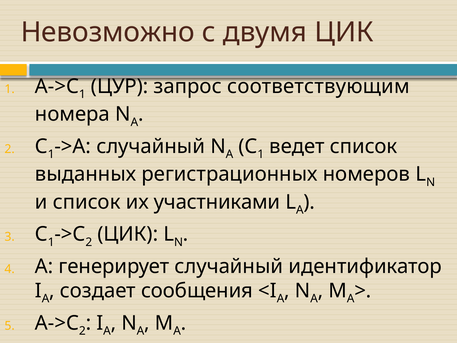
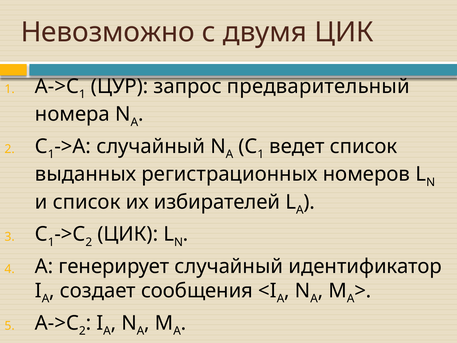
соответствующим: соответствующим -> предварительный (318, 86)
участниками: участниками -> избирателей (217, 202)
